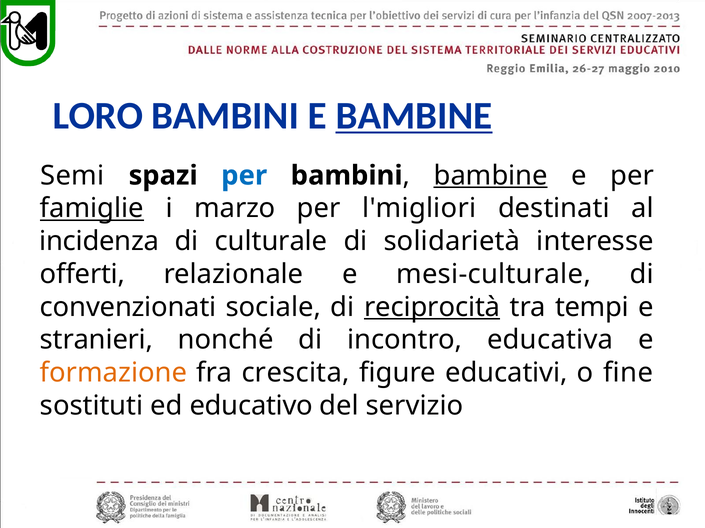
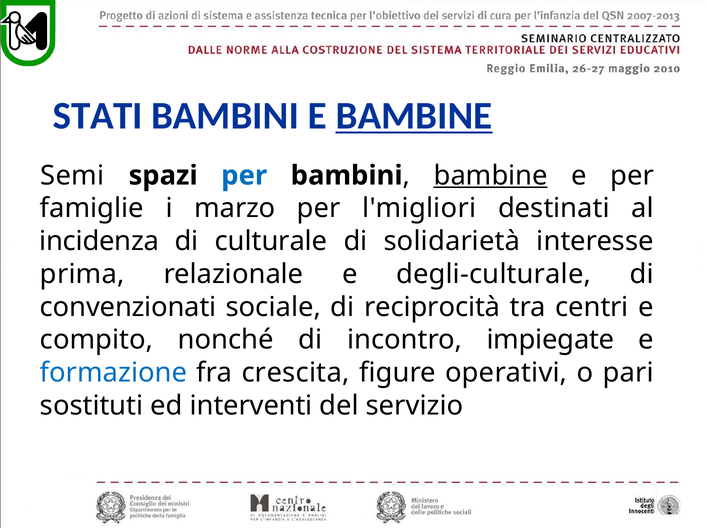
LORO: LORO -> STATI (98, 116)
famiglie underline: present -> none (92, 209)
offerti: offerti -> prima (82, 275)
mesi-culturale: mesi-culturale -> degli-culturale (494, 275)
reciprocità underline: present -> none (432, 307)
tempi: tempi -> centri (592, 307)
stranieri: stranieri -> compito (96, 340)
educativa: educativa -> impiegate (550, 340)
formazione colour: orange -> blue (114, 373)
educativi: educativi -> operativi (506, 373)
fine: fine -> pari (628, 373)
educativo: educativo -> interventi (251, 406)
